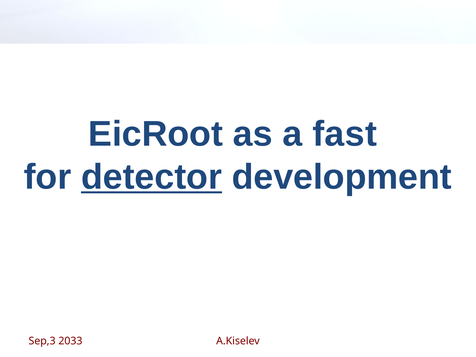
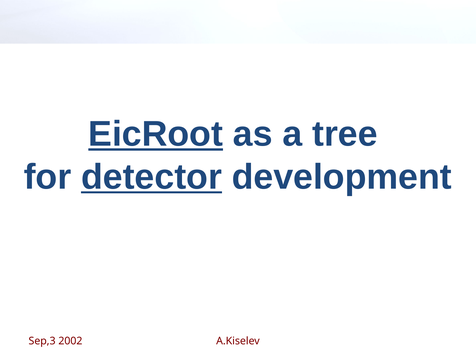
EicRoot underline: none -> present (156, 134)
fast: fast -> tree (345, 134)
2033: 2033 -> 2002 (70, 341)
